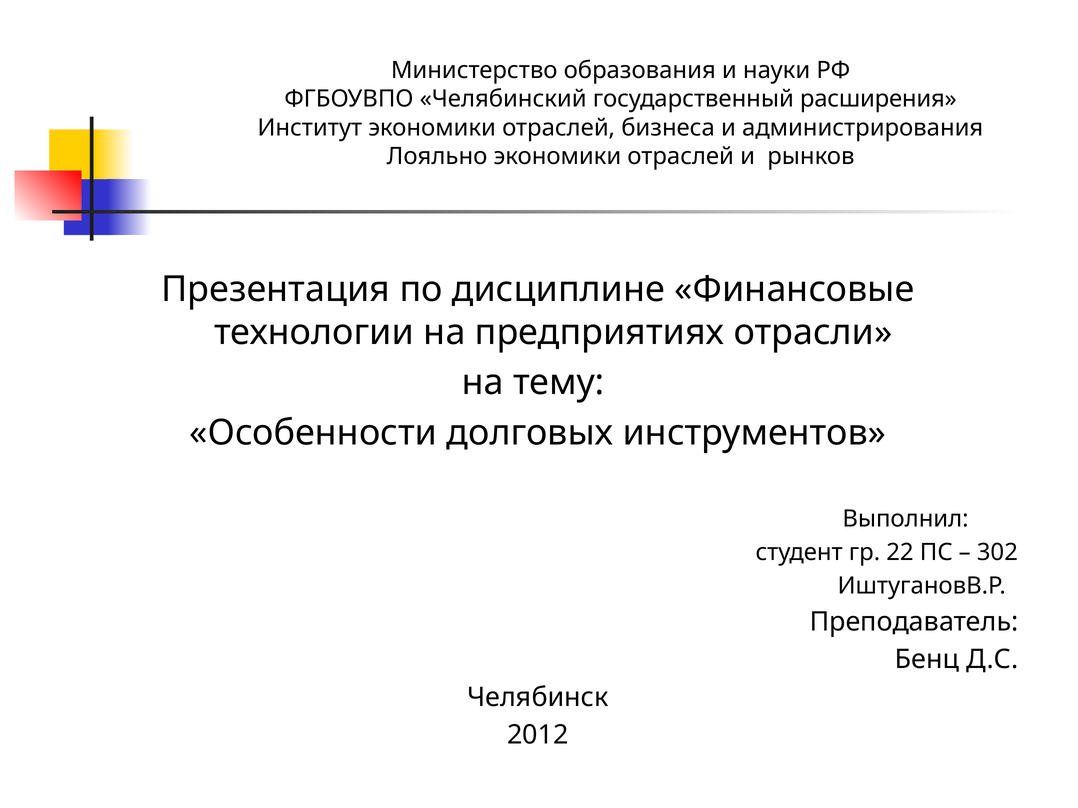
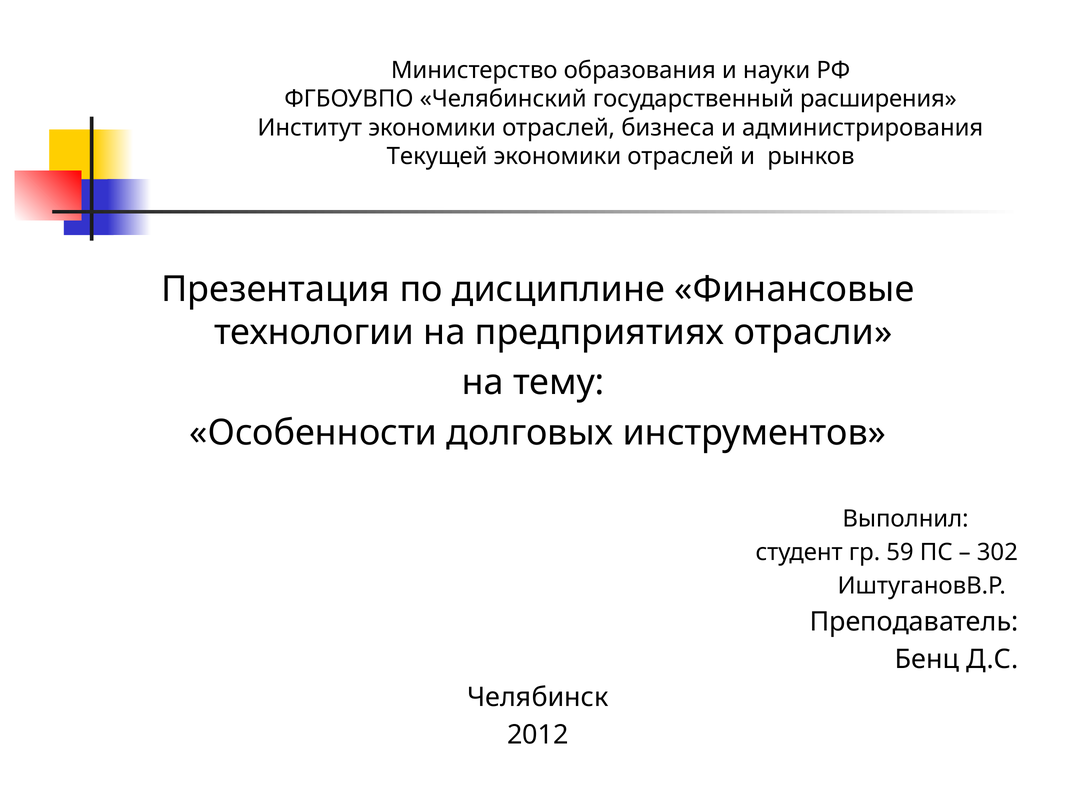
Лояльно: Лояльно -> Текущей (437, 157)
22: 22 -> 59 (900, 553)
